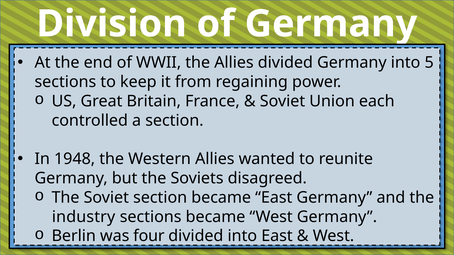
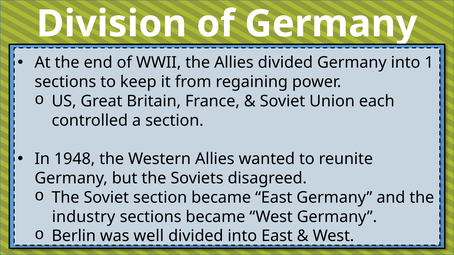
5: 5 -> 1 (429, 63)
four: four -> well (149, 236)
